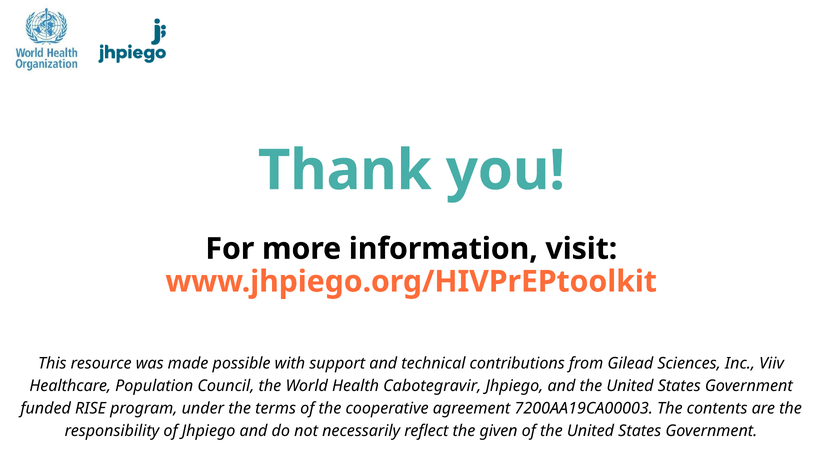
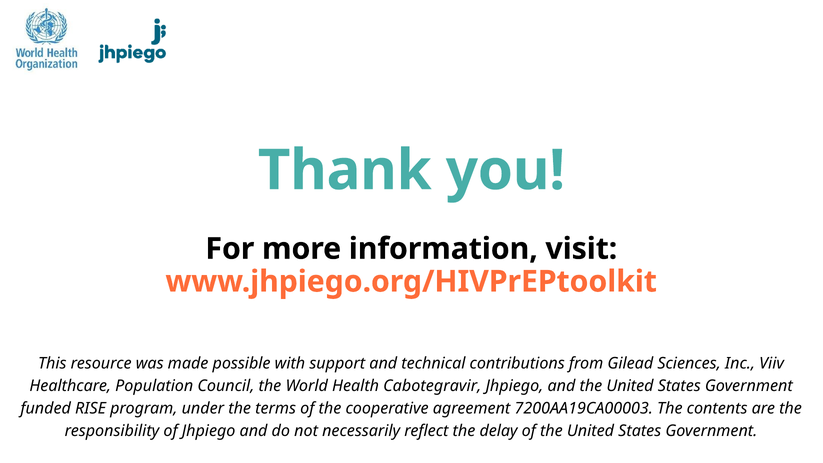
given: given -> delay (499, 431)
